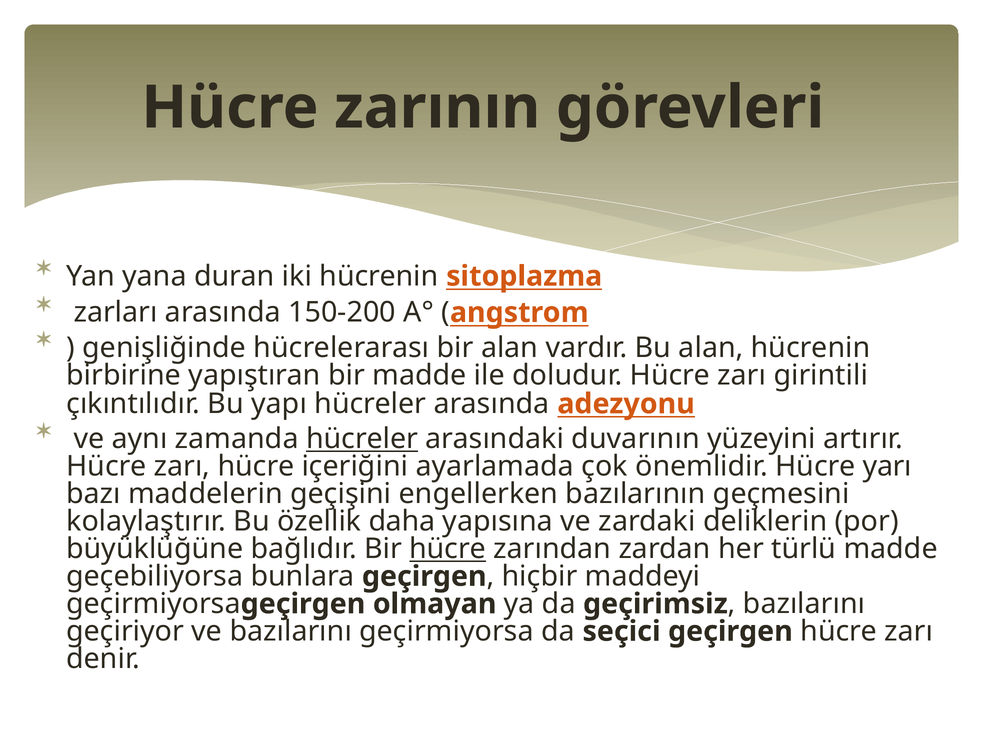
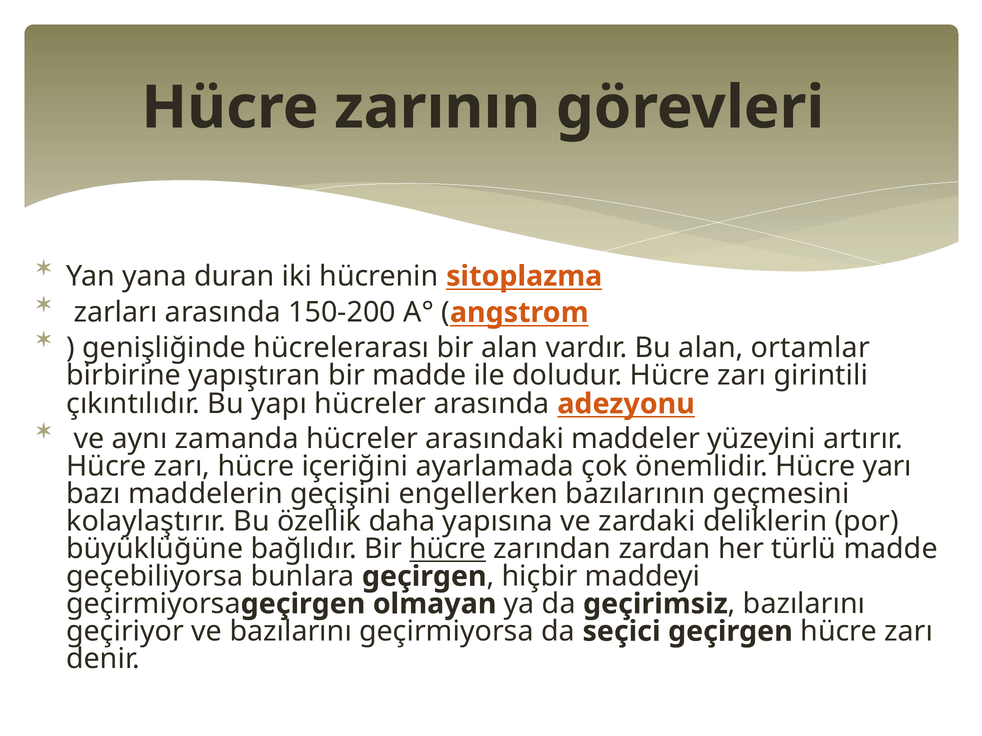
alan hücrenin: hücrenin -> ortamlar (810, 348)
hücreler underline: present -> none (362, 439)
duvarının: duvarının -> maddeler (636, 439)
